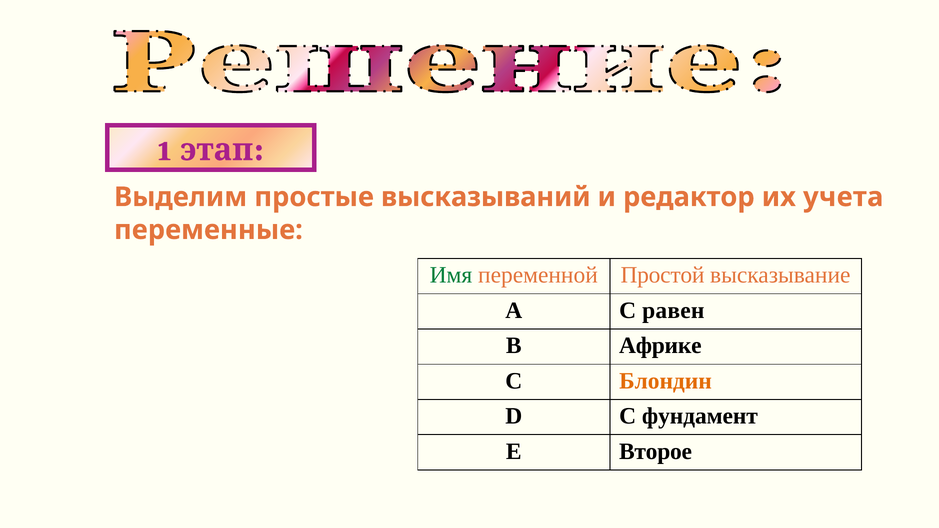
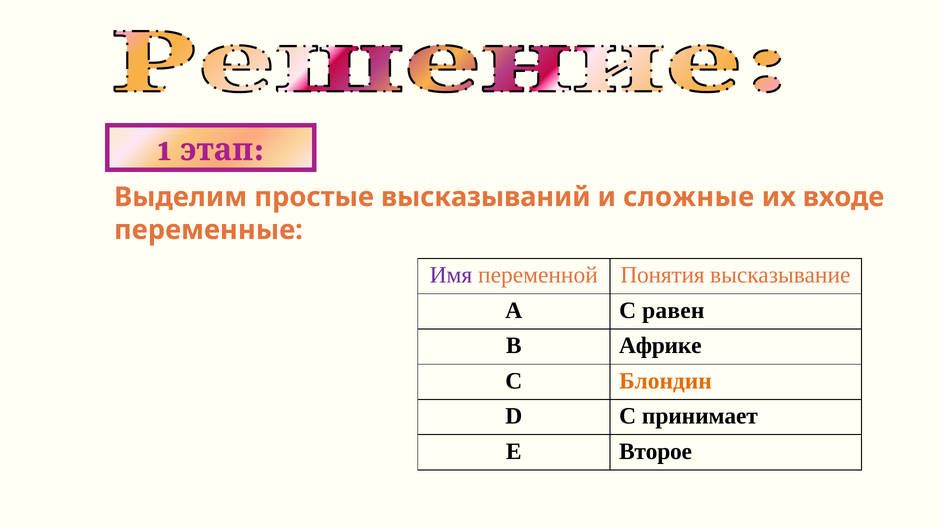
редактор: редактор -> сложные (689, 197)
учета: учета -> входе (843, 197)
Имя colour: green -> purple (451, 275)
Простой: Простой -> Понятия (663, 275)
фундамент: фундамент -> принимает (700, 416)
